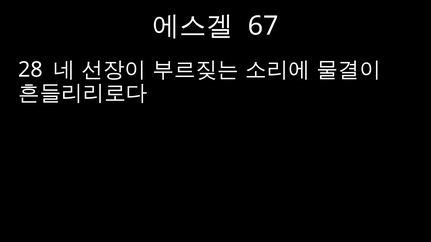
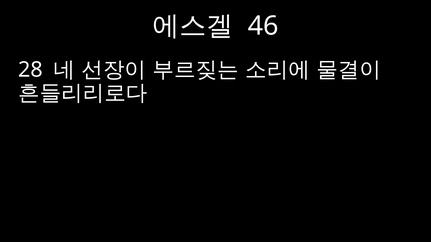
67: 67 -> 46 (263, 26)
